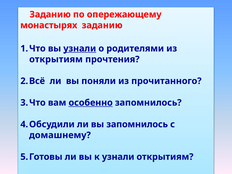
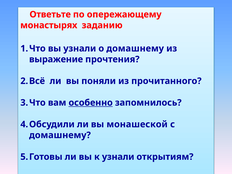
Заданию: Заданию -> Ответьте (50, 14)
узнали underline: present -> none (80, 48)
о родителями: родителями -> домашнему (135, 48)
открытиям: открытиям -> выражение (56, 59)
вы запомнилось: запомнилось -> монашеской (137, 124)
